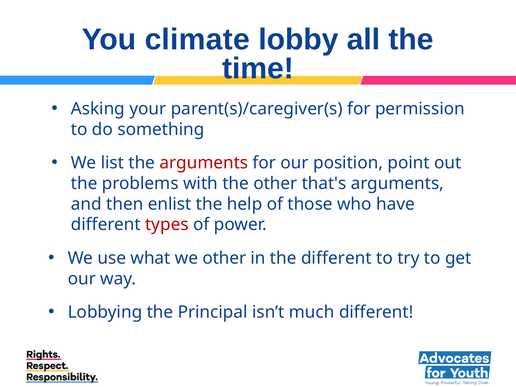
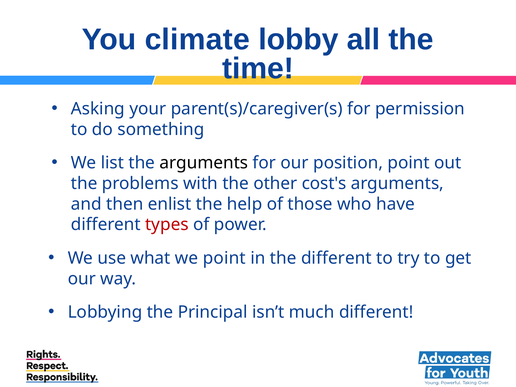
arguments colour: red -> black (204, 163)
that's: that's -> cost's (324, 183)
we other: other -> point (224, 258)
